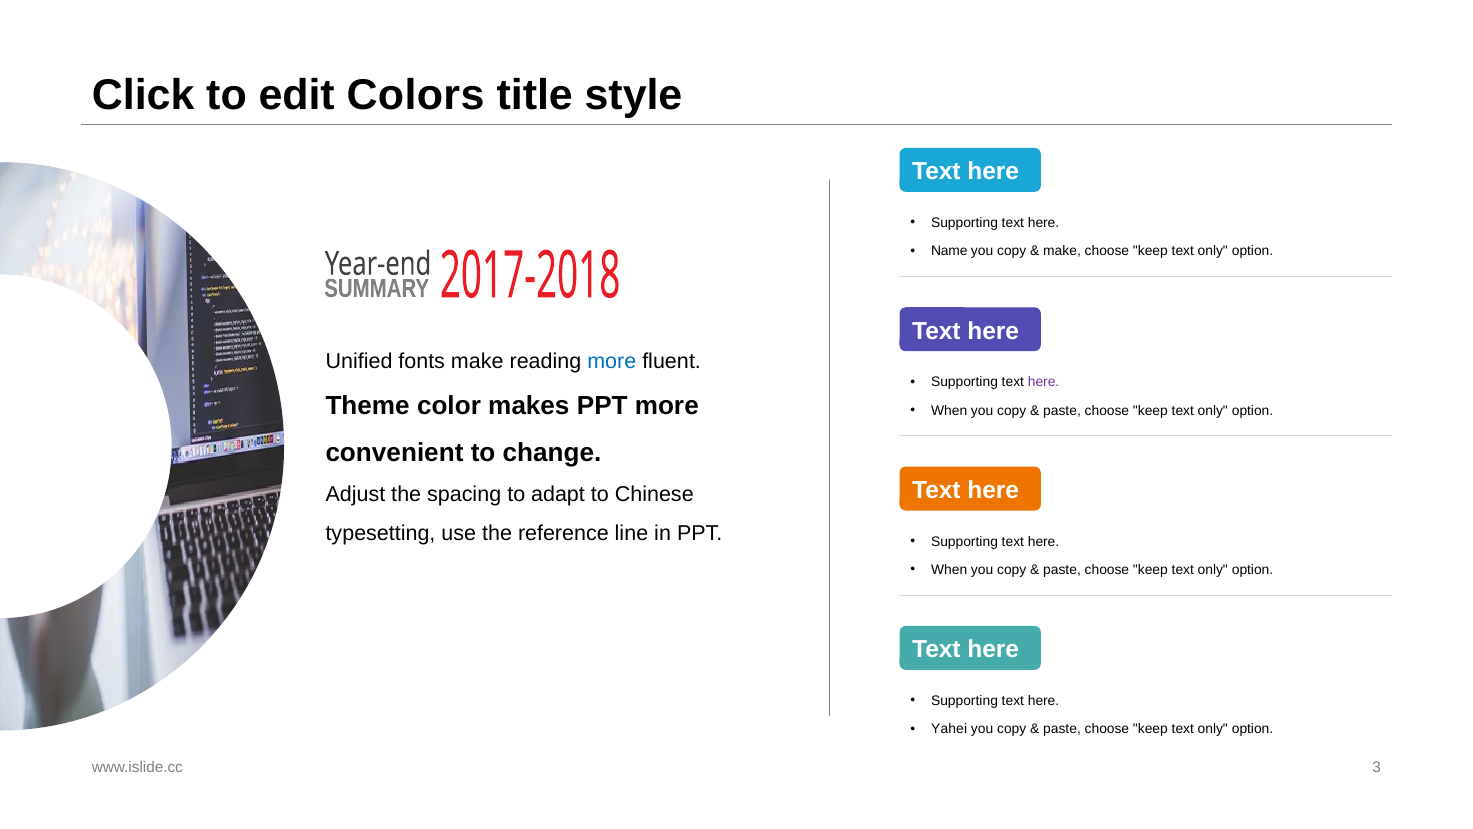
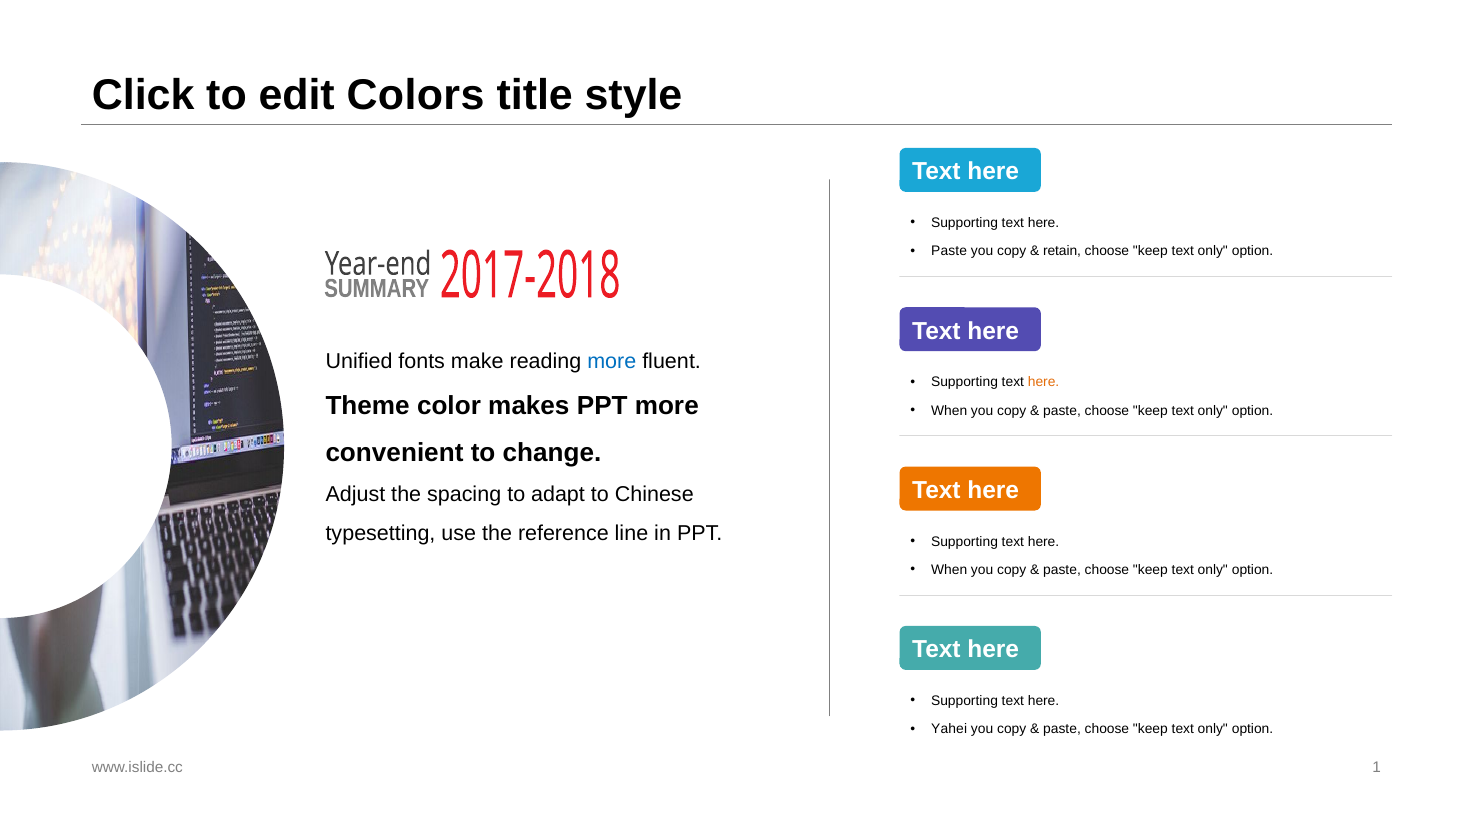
Name: Name -> Paste (949, 251)
make: make -> retain (1062, 251)
here colour: purple -> orange (1044, 382)
3: 3 -> 1 (1377, 767)
